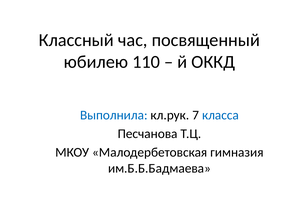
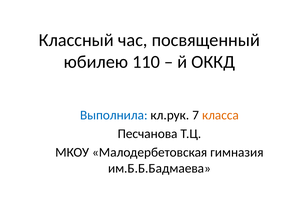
класса colour: blue -> orange (220, 115)
